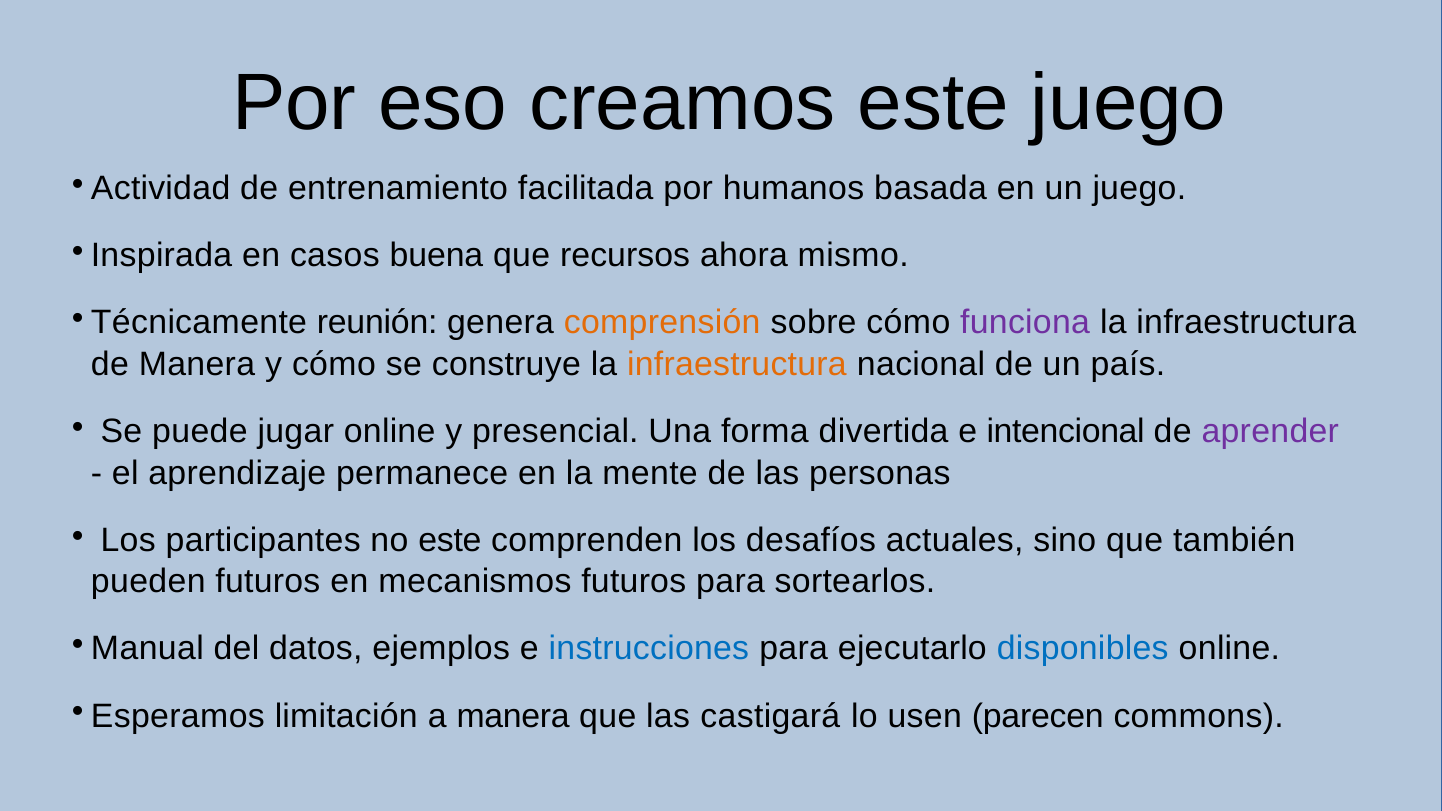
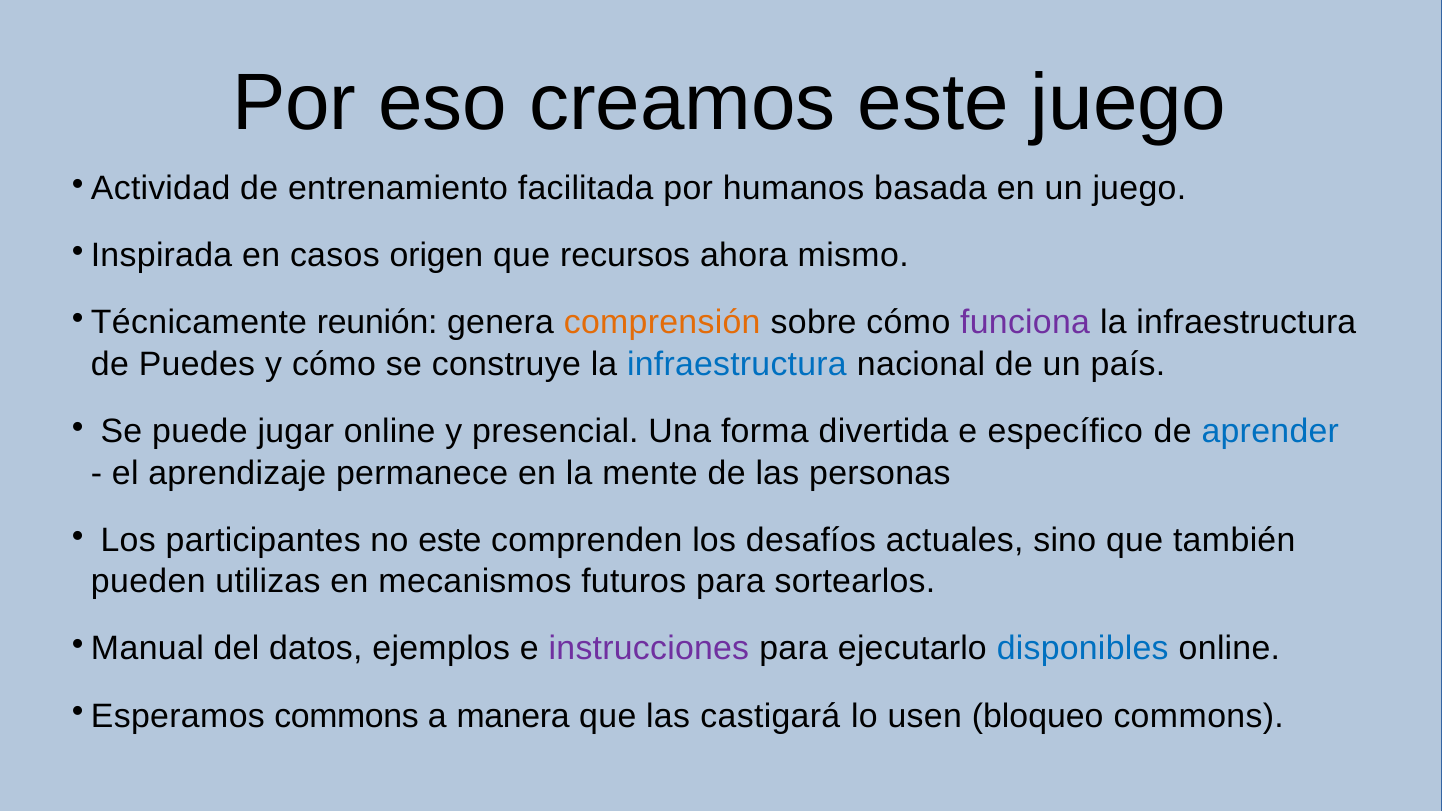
buena: buena -> origen (436, 256)
de Manera: Manera -> Puedes (197, 364)
infraestructura colour: orange -> blue (737, 364)
intencional: intencional -> específico (1065, 431)
aprender colour: purple -> blue (1270, 431)
pueden futuros: futuros -> utilizas (268, 582)
instrucciones colour: blue -> purple (649, 649)
Esperamos limitación: limitación -> commons (347, 716)
parecen: parecen -> bloqueo (1038, 716)
